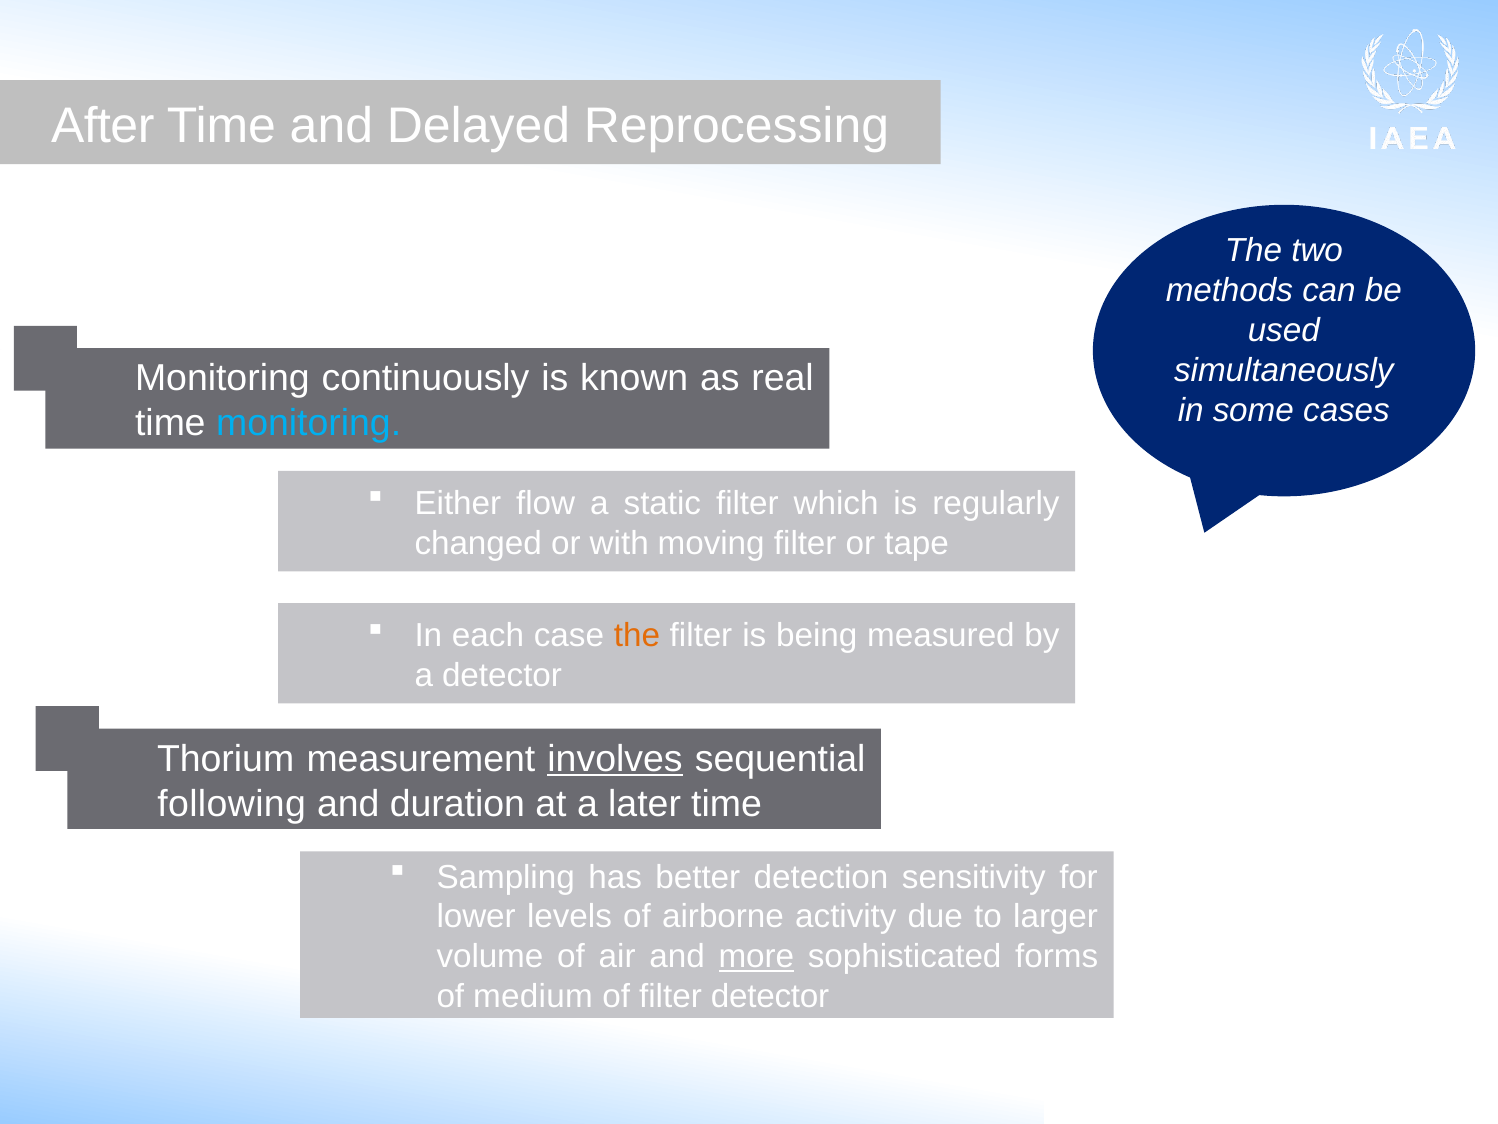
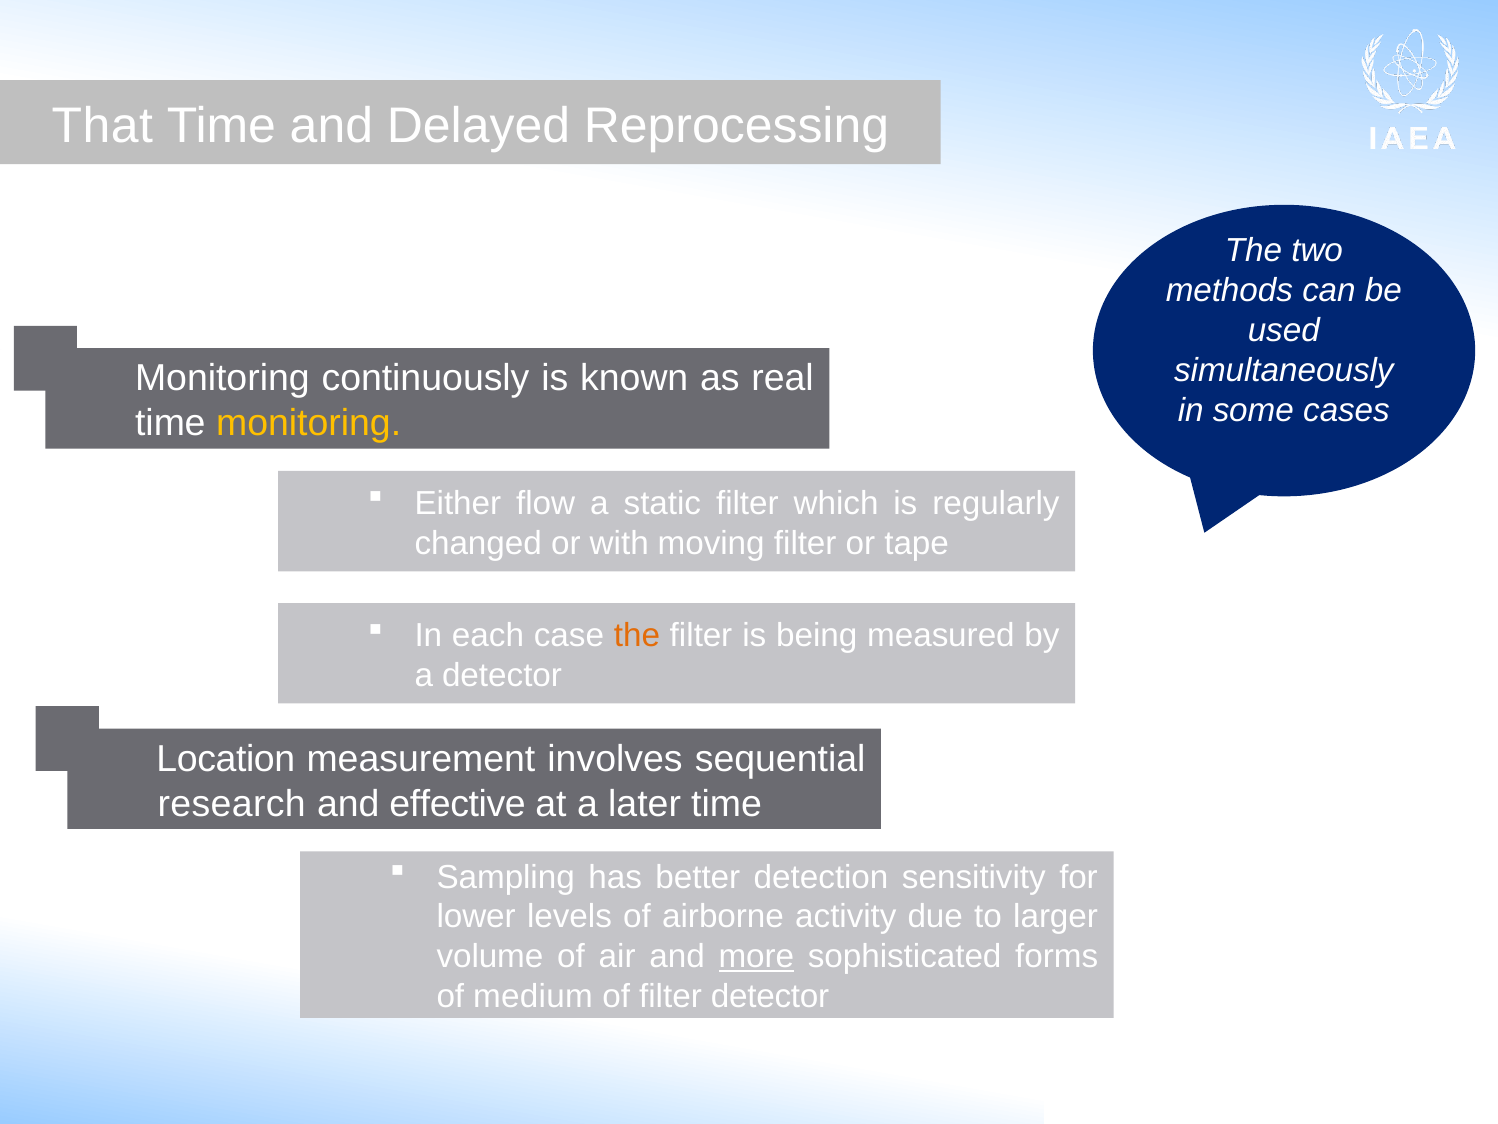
After: After -> That (102, 126)
monitoring colour: light blue -> yellow (309, 423)
Thorium: Thorium -> Location (226, 759)
involves underline: present -> none (615, 759)
following: following -> research (232, 804)
duration: duration -> effective (458, 804)
